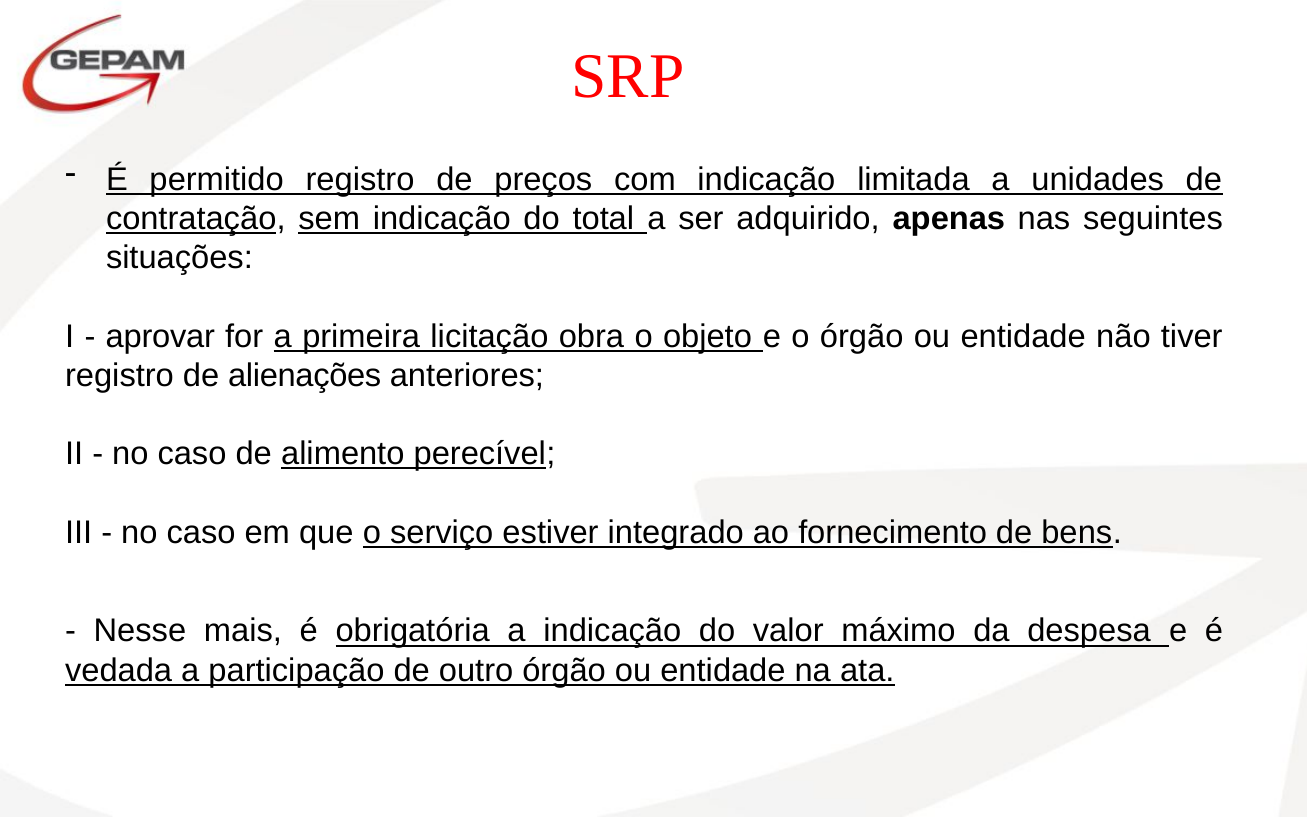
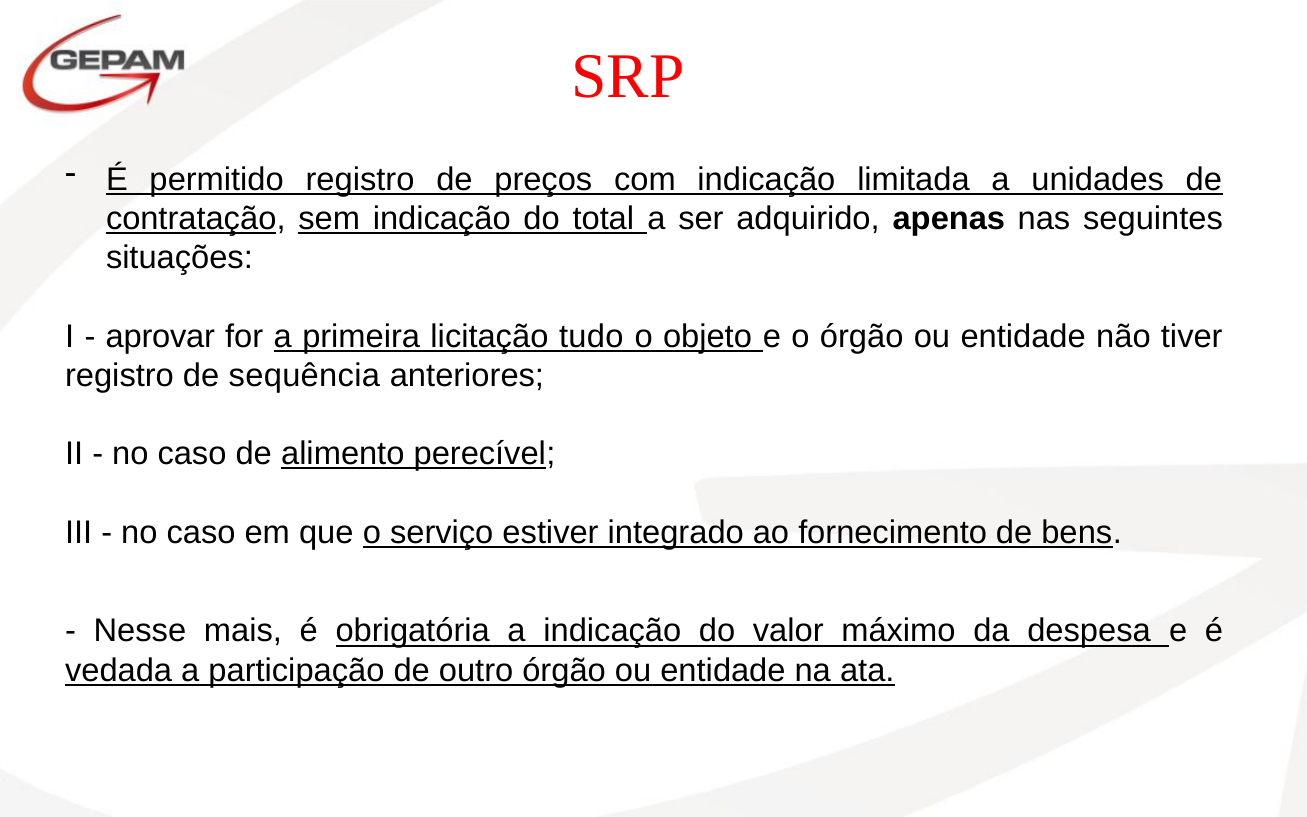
obra: obra -> tudo (591, 336)
alienações: alienações -> sequência (304, 375)
